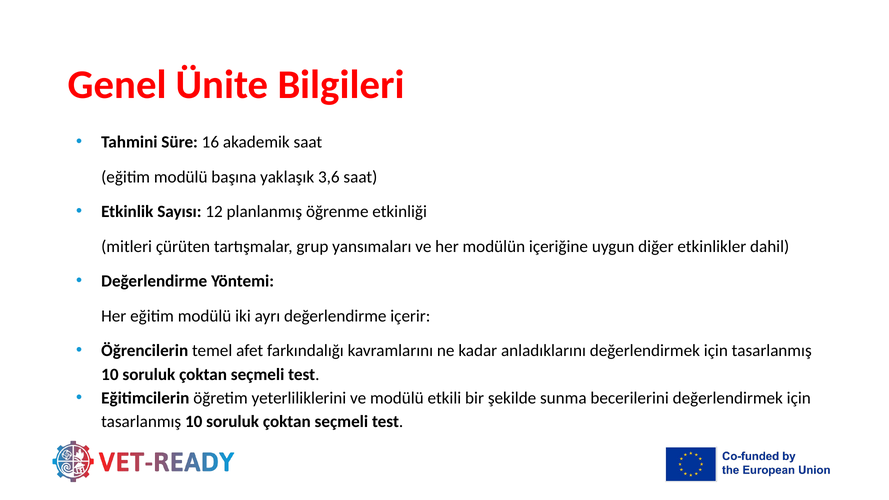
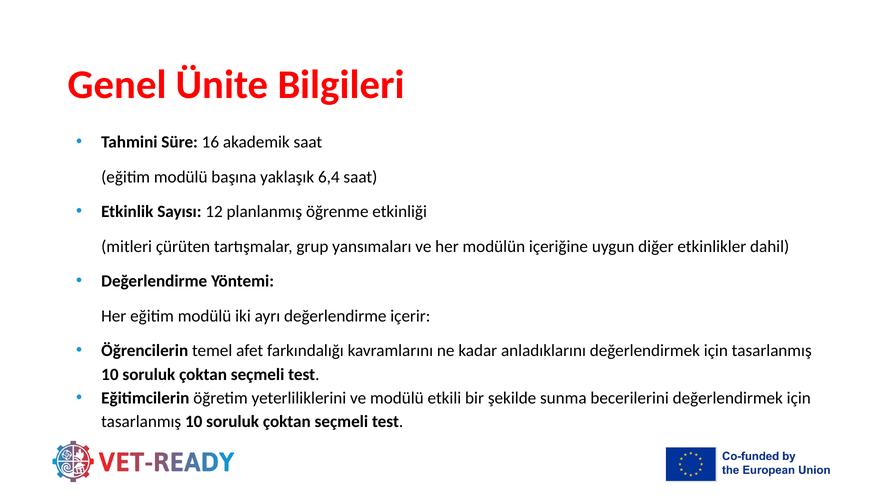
3,6: 3,6 -> 6,4 (329, 177)
